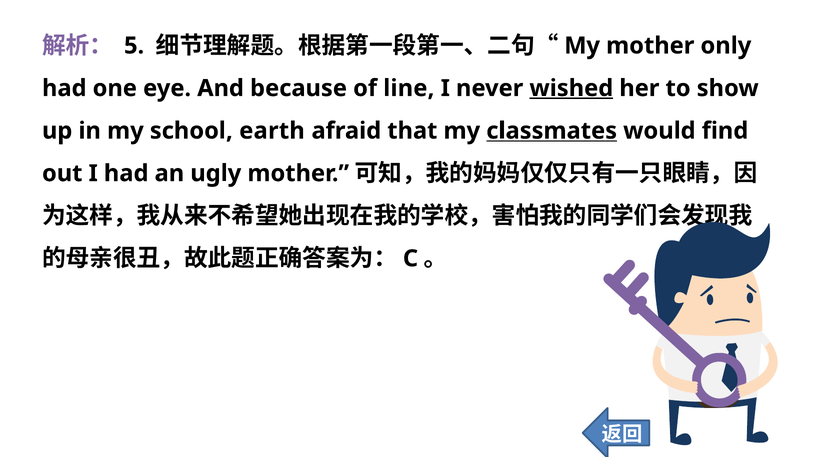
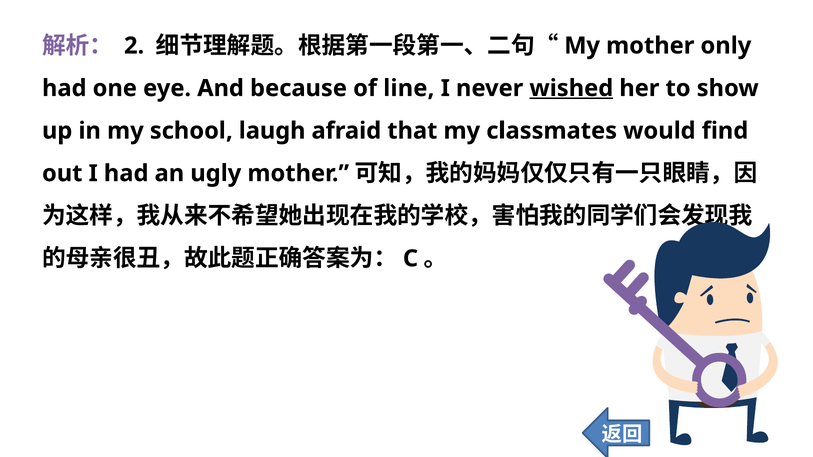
5: 5 -> 2 (134, 46)
earth: earth -> laugh (272, 131)
classmates underline: present -> none (552, 131)
